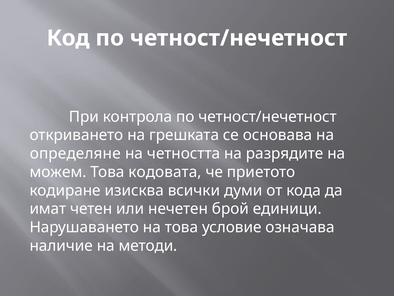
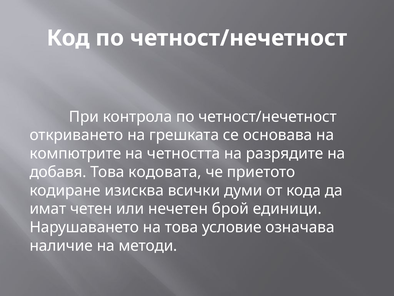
определяне: определяне -> компютрите (75, 153)
можем: можем -> добавя (58, 172)
